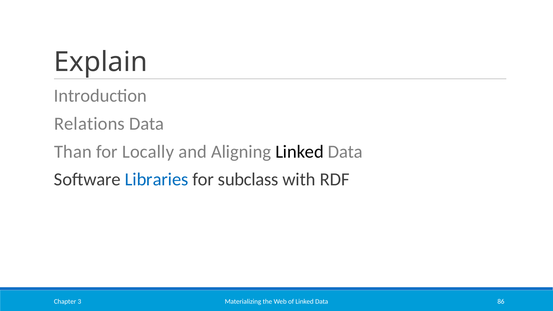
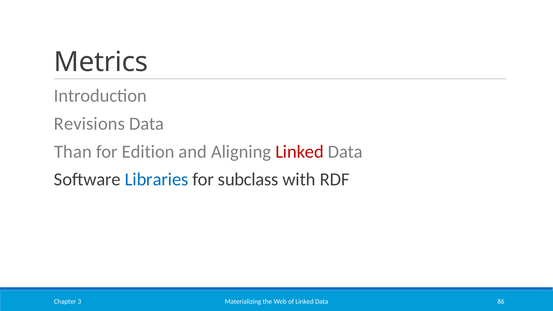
Explain: Explain -> Metrics (101, 62)
Relations: Relations -> Revisions (89, 124)
Locally: Locally -> Edition (148, 152)
Linked colour: black -> red (300, 152)
